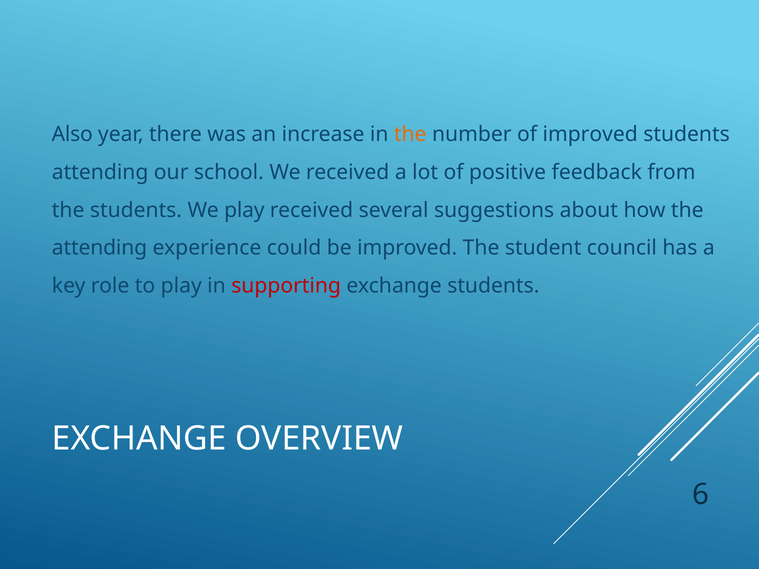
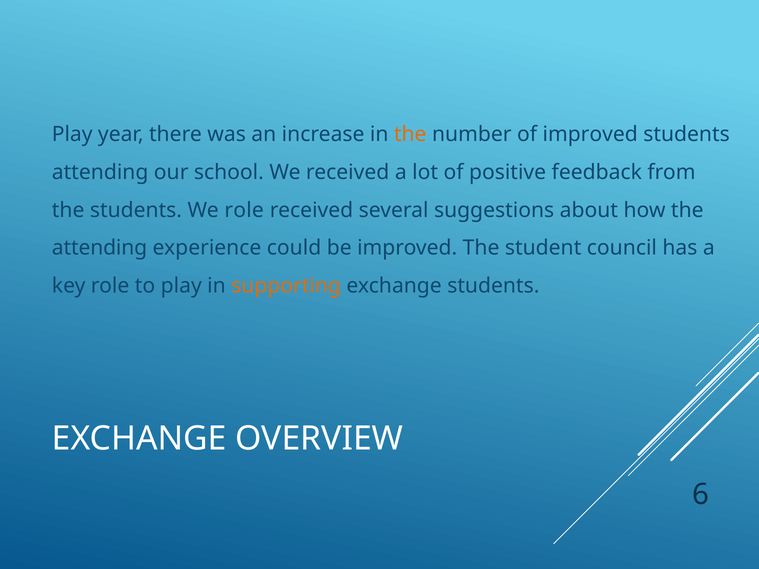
Also: Also -> Play (72, 134)
We play: play -> role (244, 210)
supporting colour: red -> orange (286, 286)
